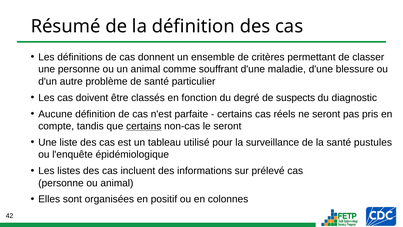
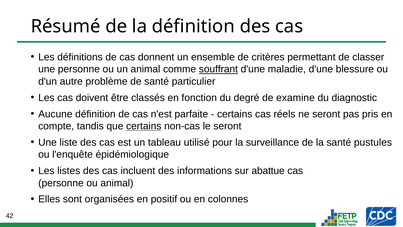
souffrant underline: none -> present (218, 69)
suspects: suspects -> examine (296, 98)
prélevé: prélevé -> abattue (268, 171)
